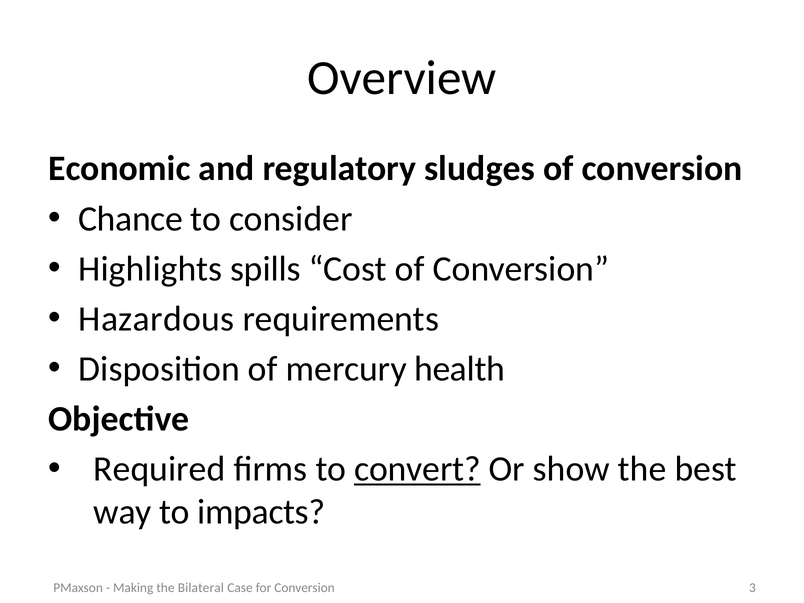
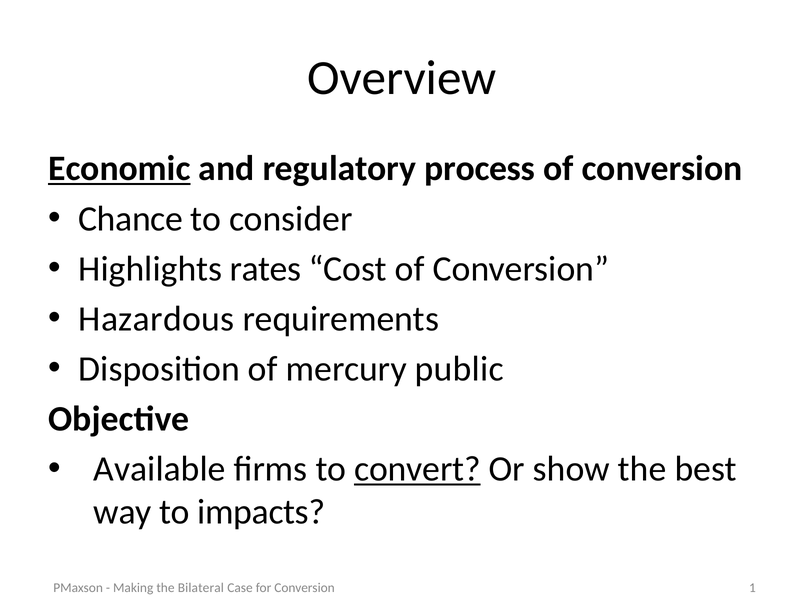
Economic underline: none -> present (119, 169)
sludges: sludges -> process (480, 169)
spills: spills -> rates (265, 269)
health: health -> public (459, 369)
Required: Required -> Available (160, 469)
3: 3 -> 1 (752, 588)
